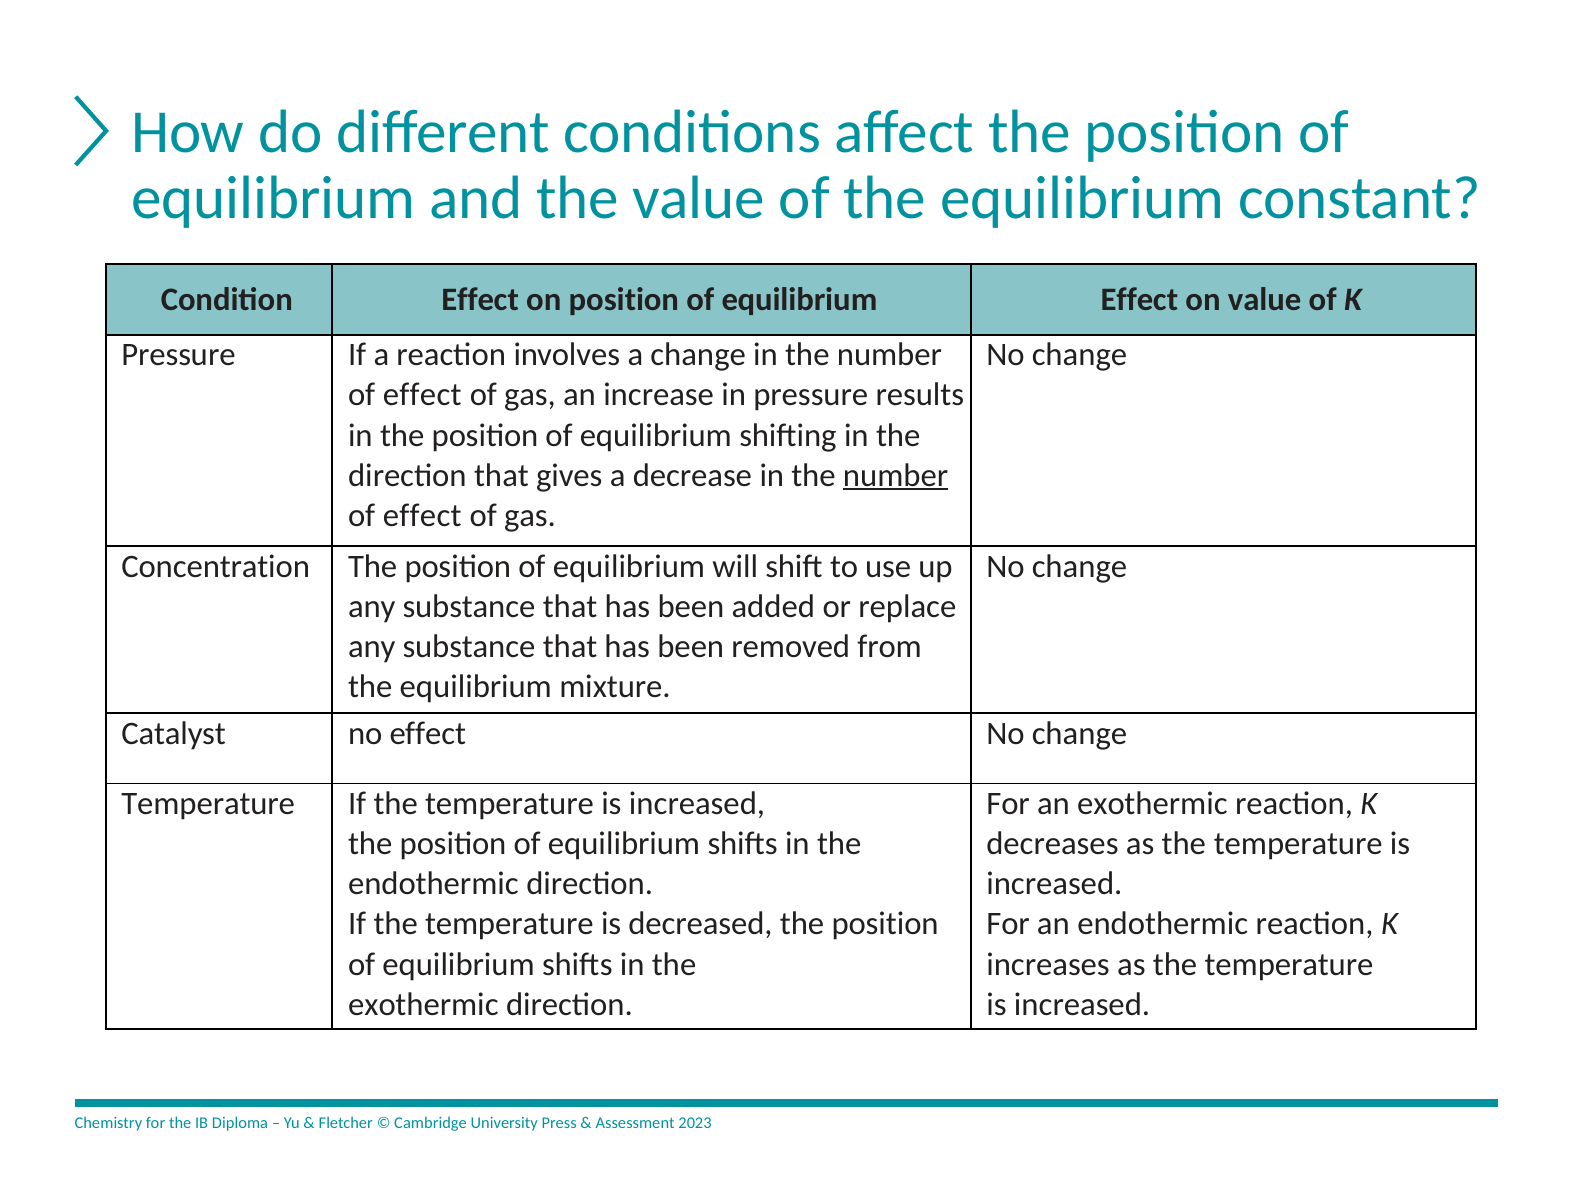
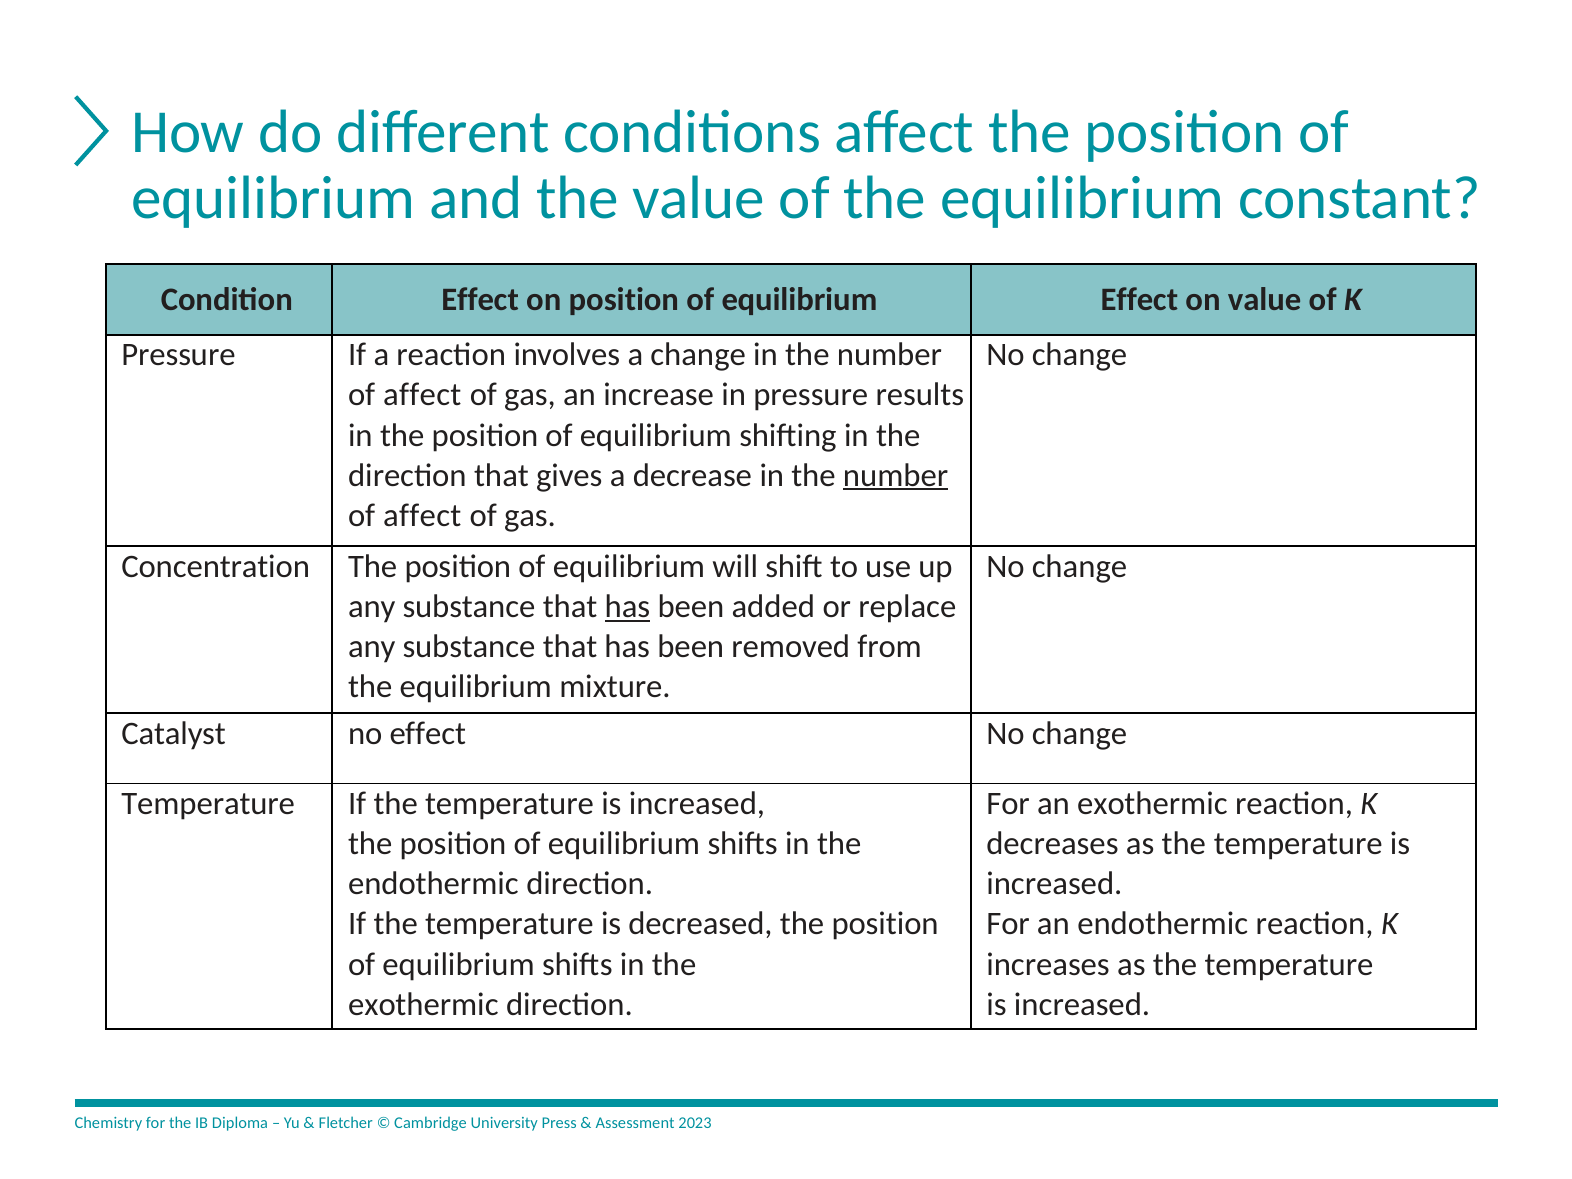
effect: effect -> affect (422, 395)
effect: effect -> affect (422, 515)
has underline: none -> present (627, 607)
